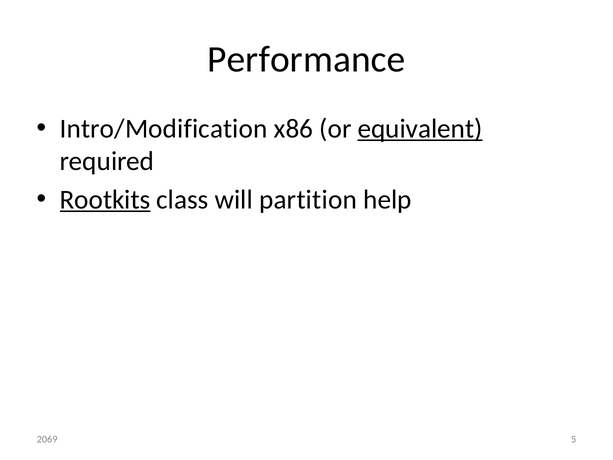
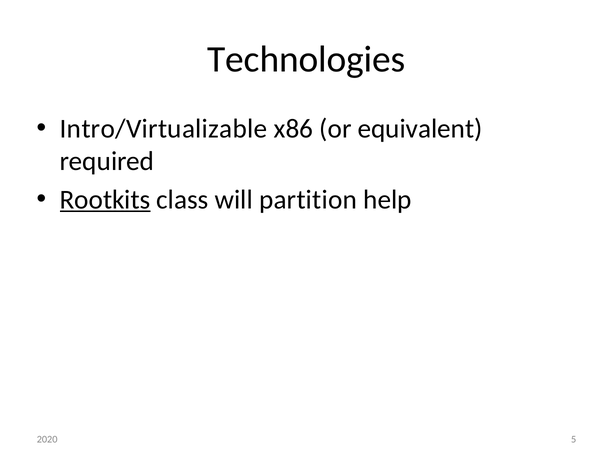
Performance: Performance -> Technologies (306, 59)
Intro/Modification: Intro/Modification -> Intro/Virtualizable (164, 129)
equivalent underline: present -> none (420, 129)
2069: 2069 -> 2020 (47, 439)
